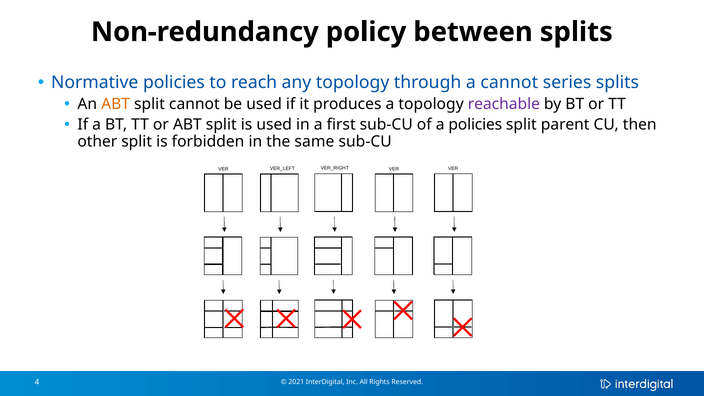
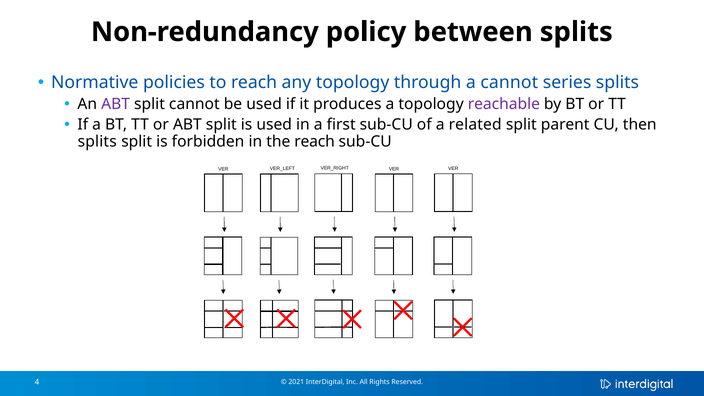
ABT colour: orange -> purple (116, 104)
a policies: policies -> related (475, 125)
other: other -> splits (97, 142)
the same: same -> reach (315, 142)
